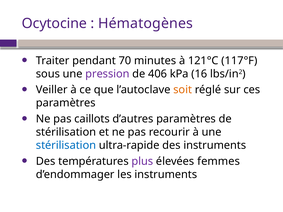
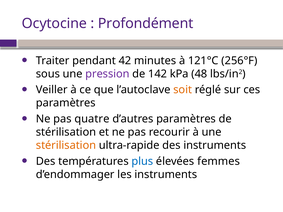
Hématogènes: Hématogènes -> Profondément (146, 23)
70: 70 -> 42 (125, 61)
117°F: 117°F -> 256°F (239, 61)
406: 406 -> 142 (158, 74)
16: 16 -> 48 (199, 74)
caillots: caillots -> quatre (92, 119)
stérilisation colour: blue -> orange (66, 145)
plus colour: purple -> blue (142, 161)
